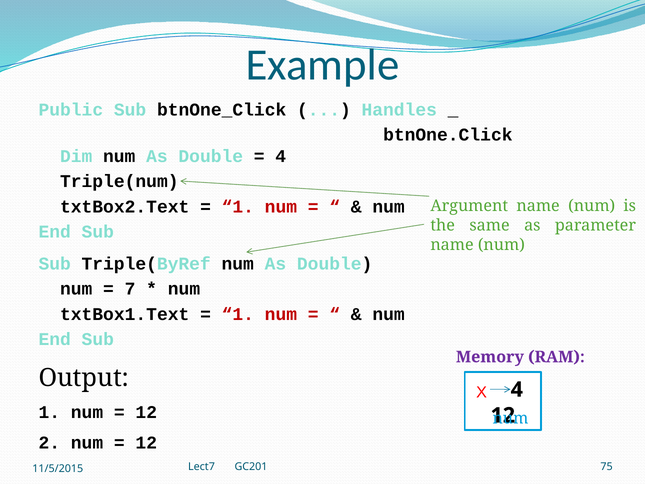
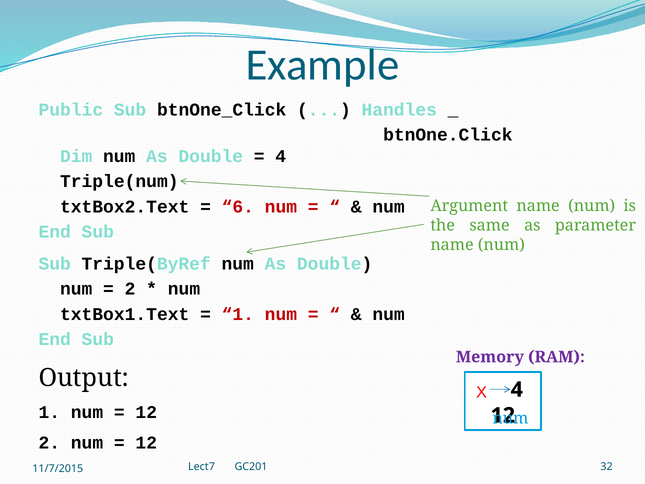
1: 1 -> 6 (238, 207)
7: 7 -> 2 (130, 289)
75: 75 -> 32 (607, 467)
11/5/2015: 11/5/2015 -> 11/7/2015 (58, 468)
